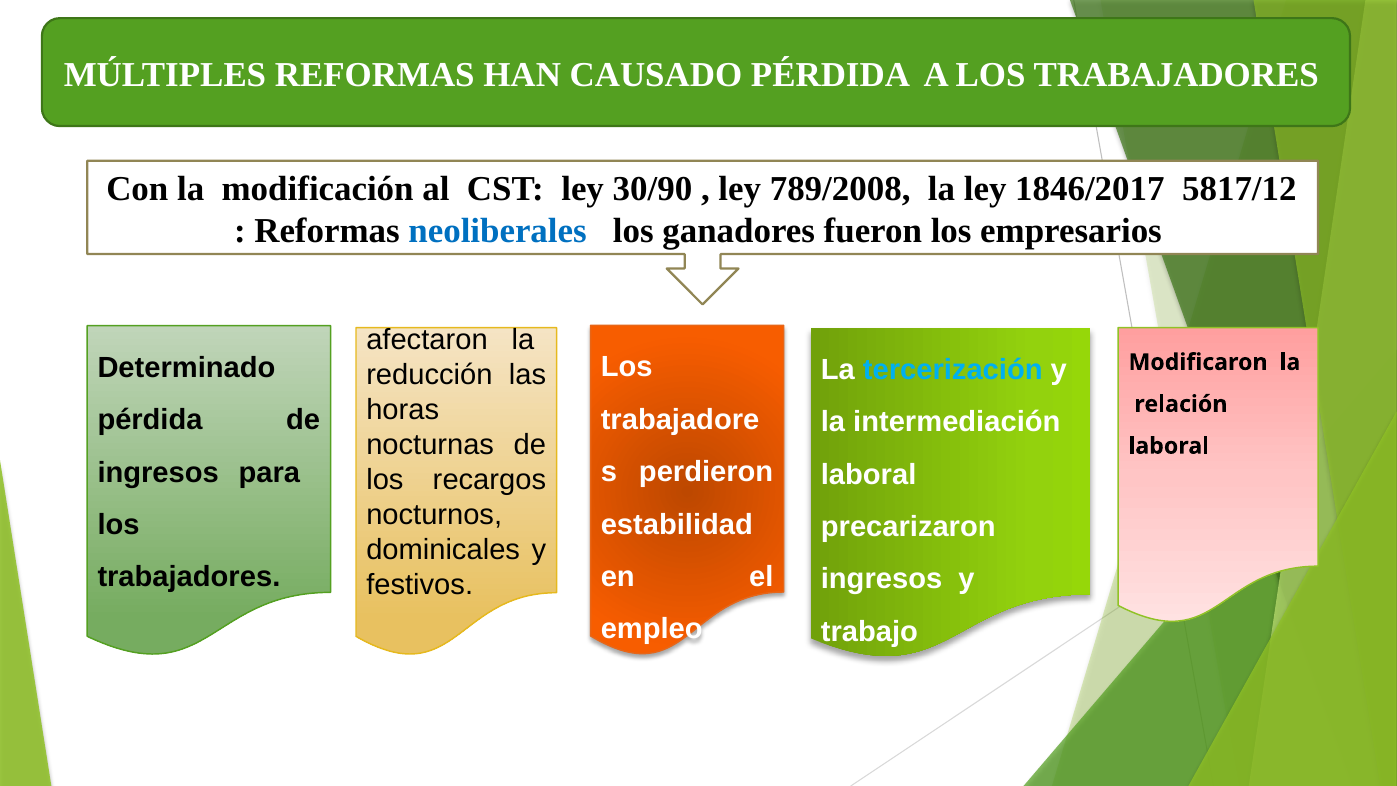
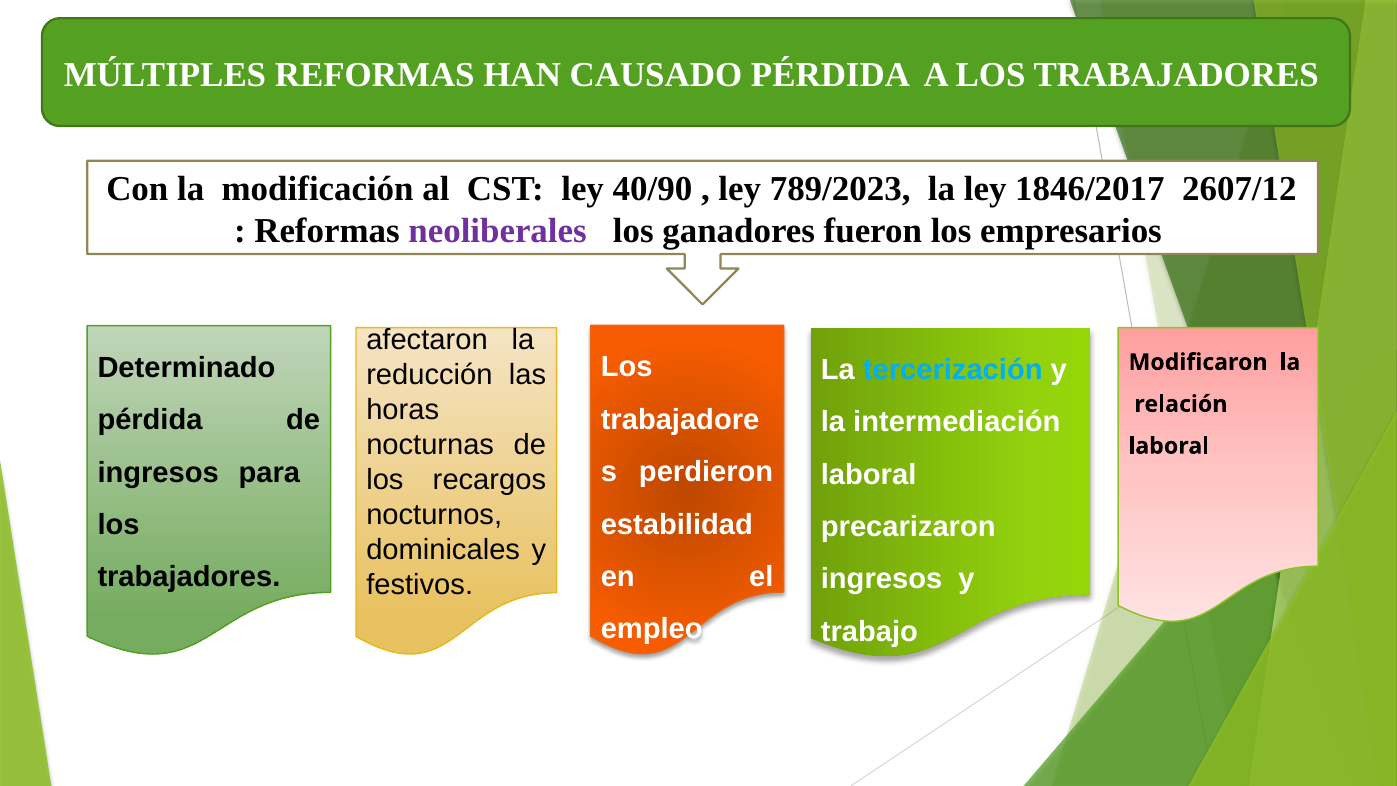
30/90: 30/90 -> 40/90 (652, 189)
789/2008: 789/2008 -> 789/2023 (840, 189)
5817/12: 5817/12 -> 2607/12 (1239, 189)
neoliberales colour: blue -> purple (498, 231)
